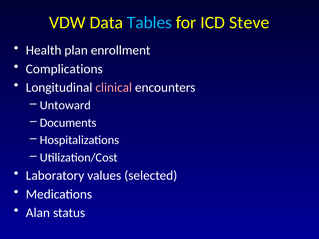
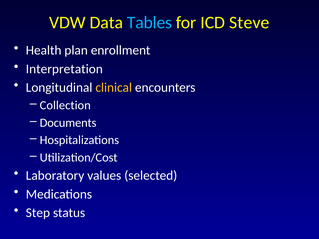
Complications: Complications -> Interpretation (64, 69)
clinical colour: pink -> yellow (114, 88)
Untoward: Untoward -> Collection (65, 105)
Alan: Alan -> Step (38, 213)
